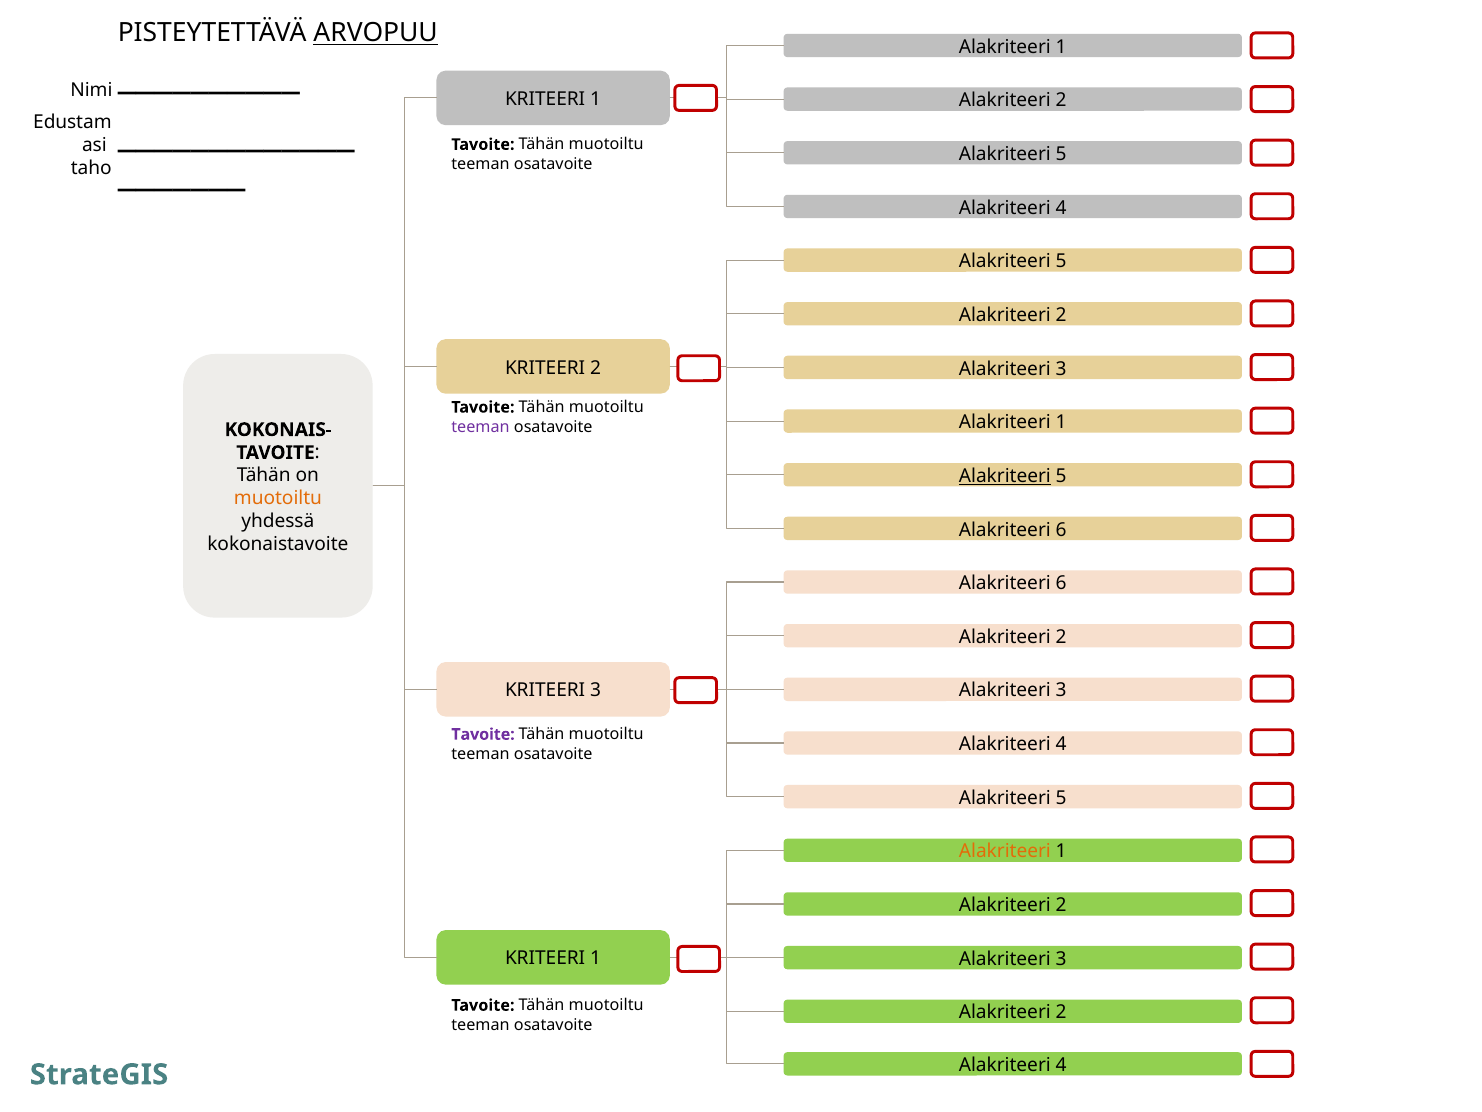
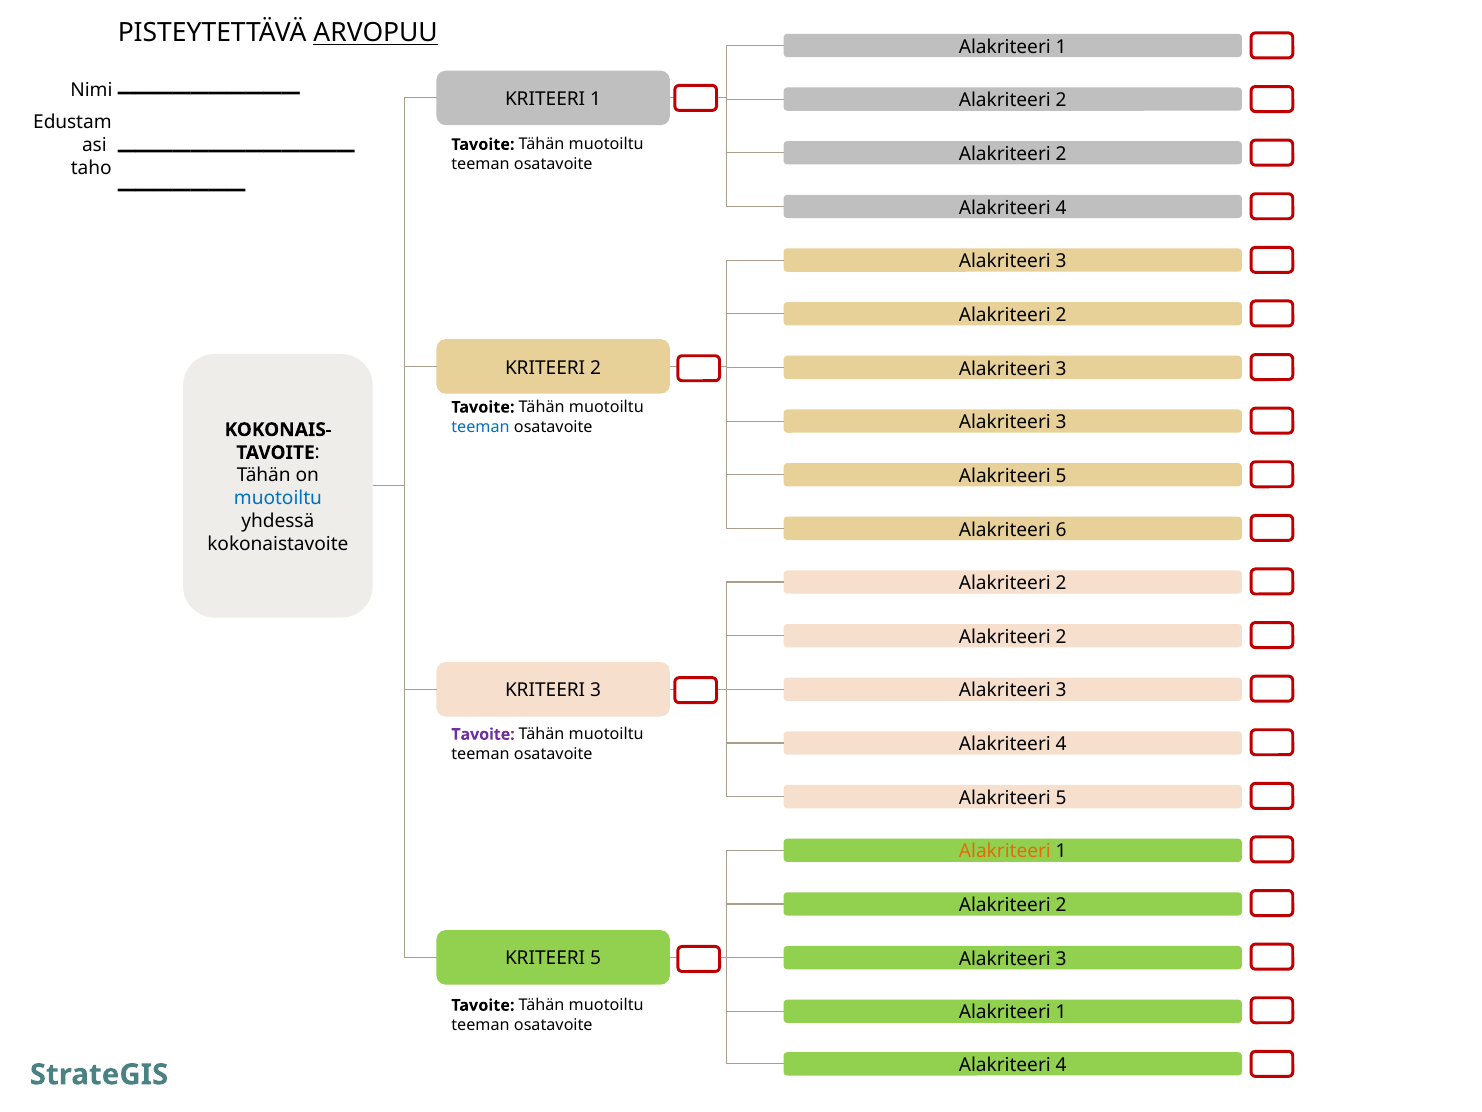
5: 5 -> 2 (1061, 154)
5: 5 -> 3 (1061, 261)
1: 1 -> 3 (1061, 422)
teeman colour: purple -> blue (480, 426)
Alakriteeri underline: present -> none (1005, 476)
muotoiltu colour: orange -> blue (278, 498)
6: 6 -> 2 (1061, 583)
1: 1 -> 5 (596, 958)
2: 2 -> 1 (1061, 1012)
